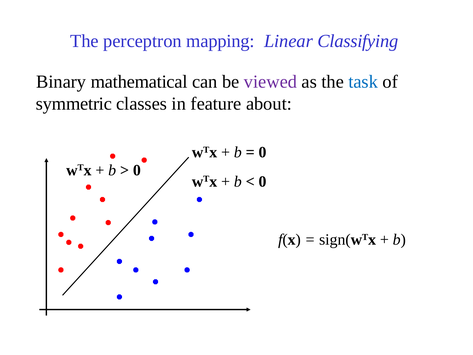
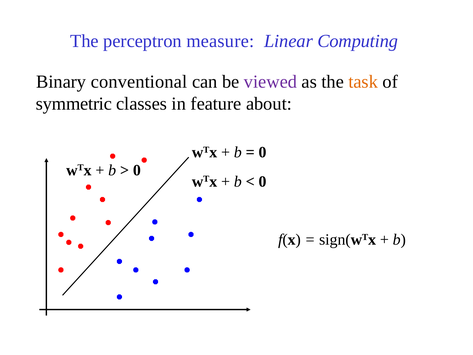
mapping: mapping -> measure (220, 41)
Classifying: Classifying -> Computing (358, 41)
mathematical: mathematical -> conventional (139, 82)
task colour: blue -> orange (363, 82)
